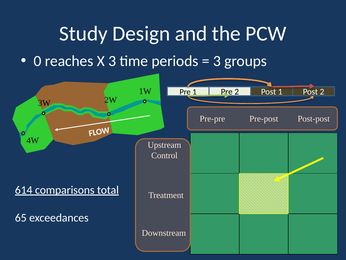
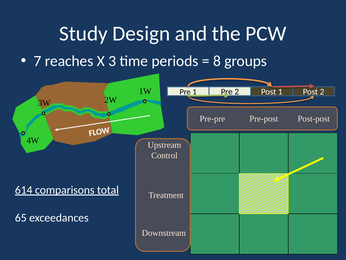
0: 0 -> 7 (38, 61)
3: 3 -> 8 (217, 61)
